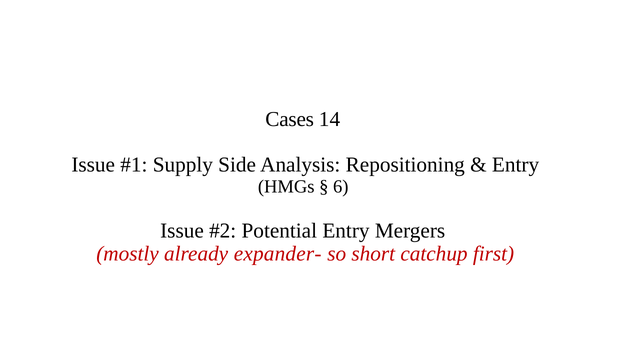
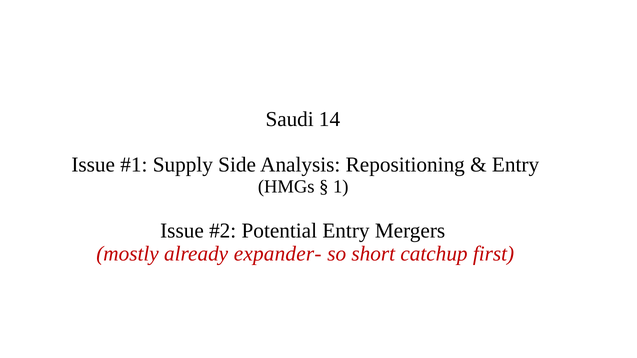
Cases: Cases -> Saudi (290, 119)
6: 6 -> 1 (341, 187)
